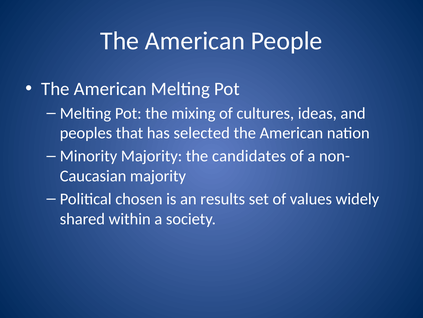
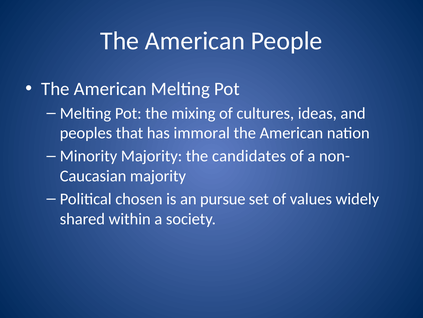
selected: selected -> immoral (202, 133)
results: results -> pursue (223, 199)
